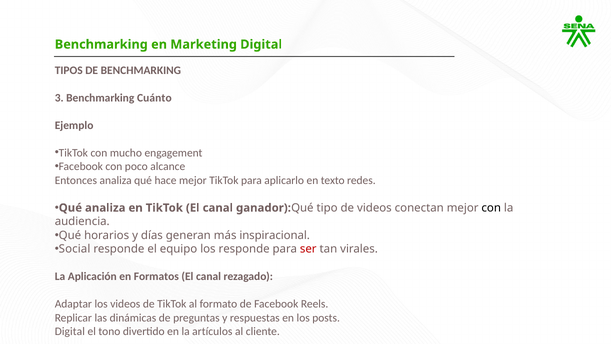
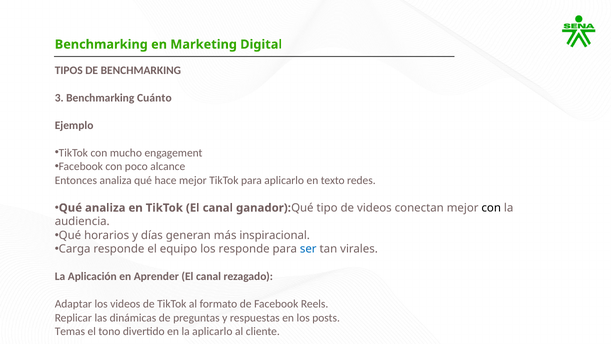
Social: Social -> Carga (75, 249)
ser colour: red -> blue (308, 249)
Formatos: Formatos -> Aprender (156, 276)
Digital: Digital -> Temas (70, 331)
la artículos: artículos -> aplicarlo (212, 331)
